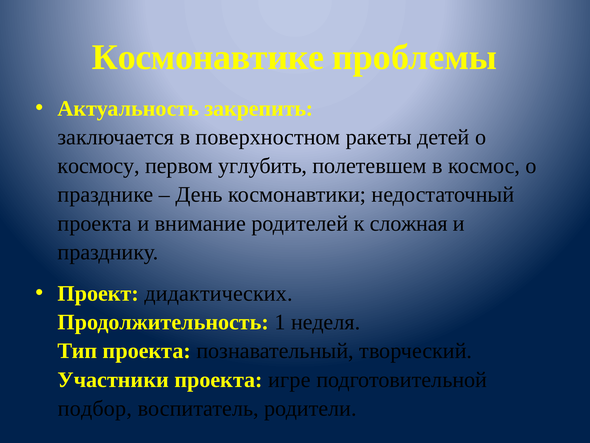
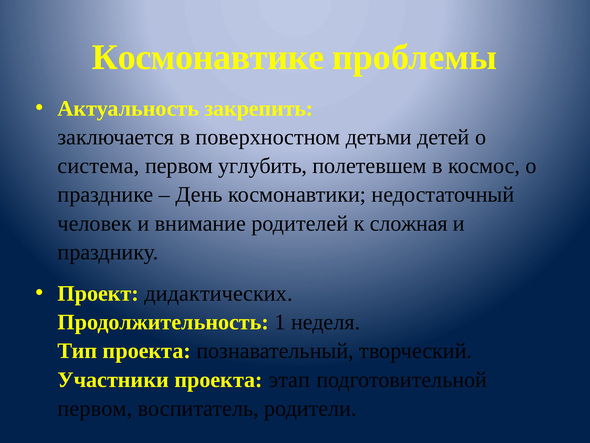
ракеты: ракеты -> детьми (379, 137)
космосу: космосу -> система (98, 166)
проекта: проекта -> человек (95, 223)
игре: игре -> этап (289, 379)
подбор: подбор -> первом (95, 408)
